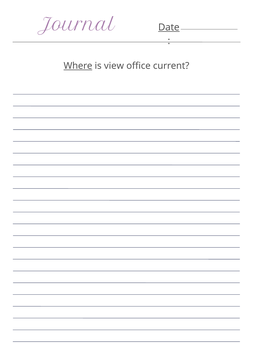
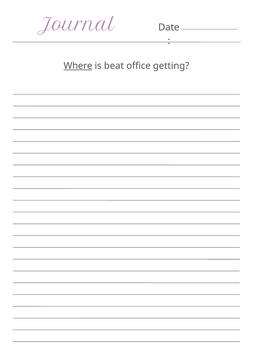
Date underline: present -> none (169, 27)
view: view -> beat (114, 66)
current: current -> getting (171, 66)
